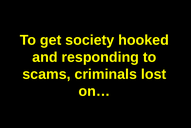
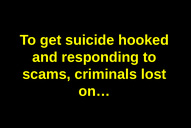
society: society -> suicide (90, 40)
